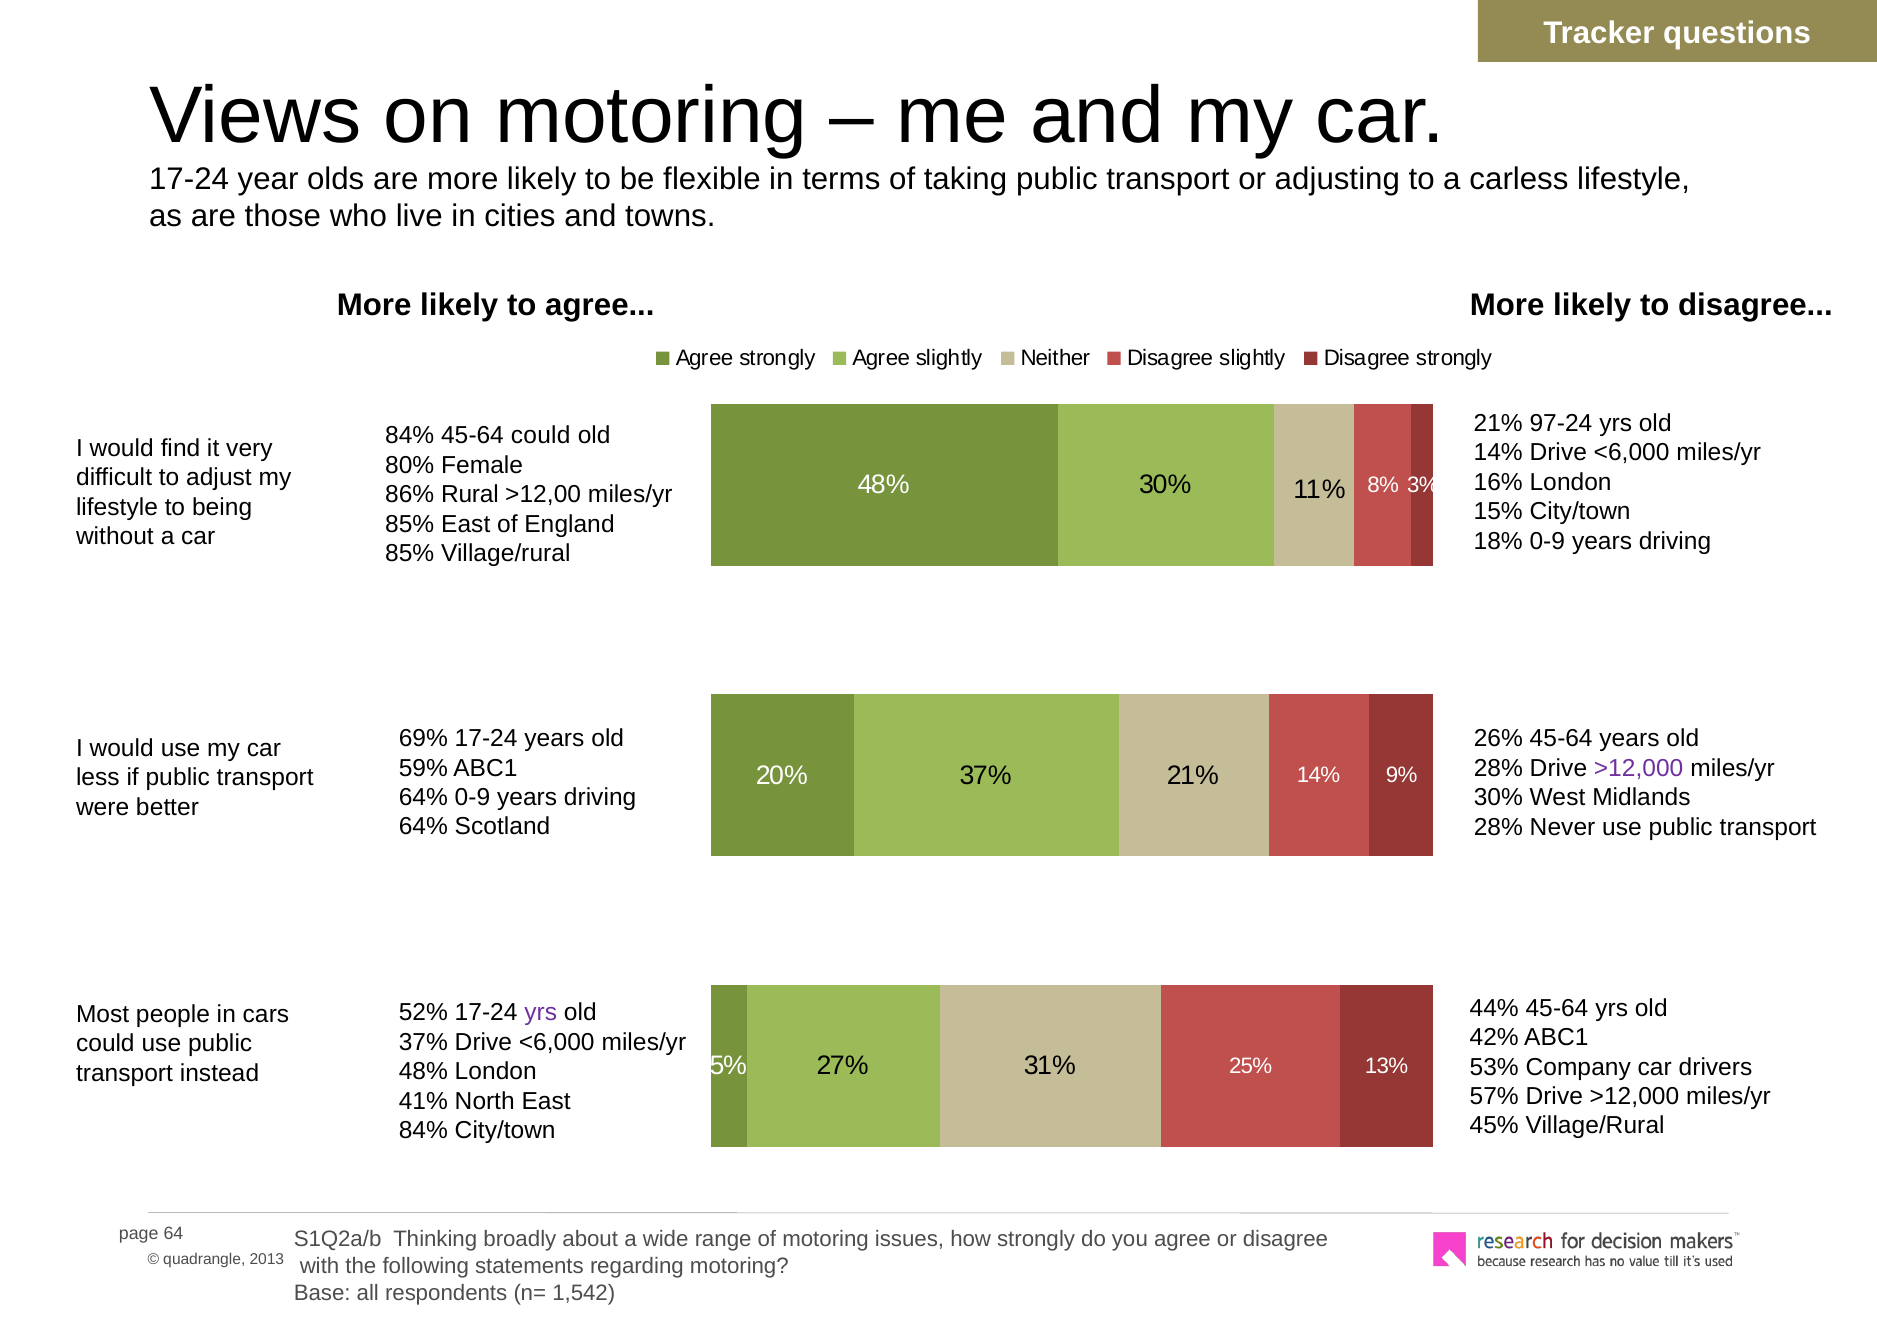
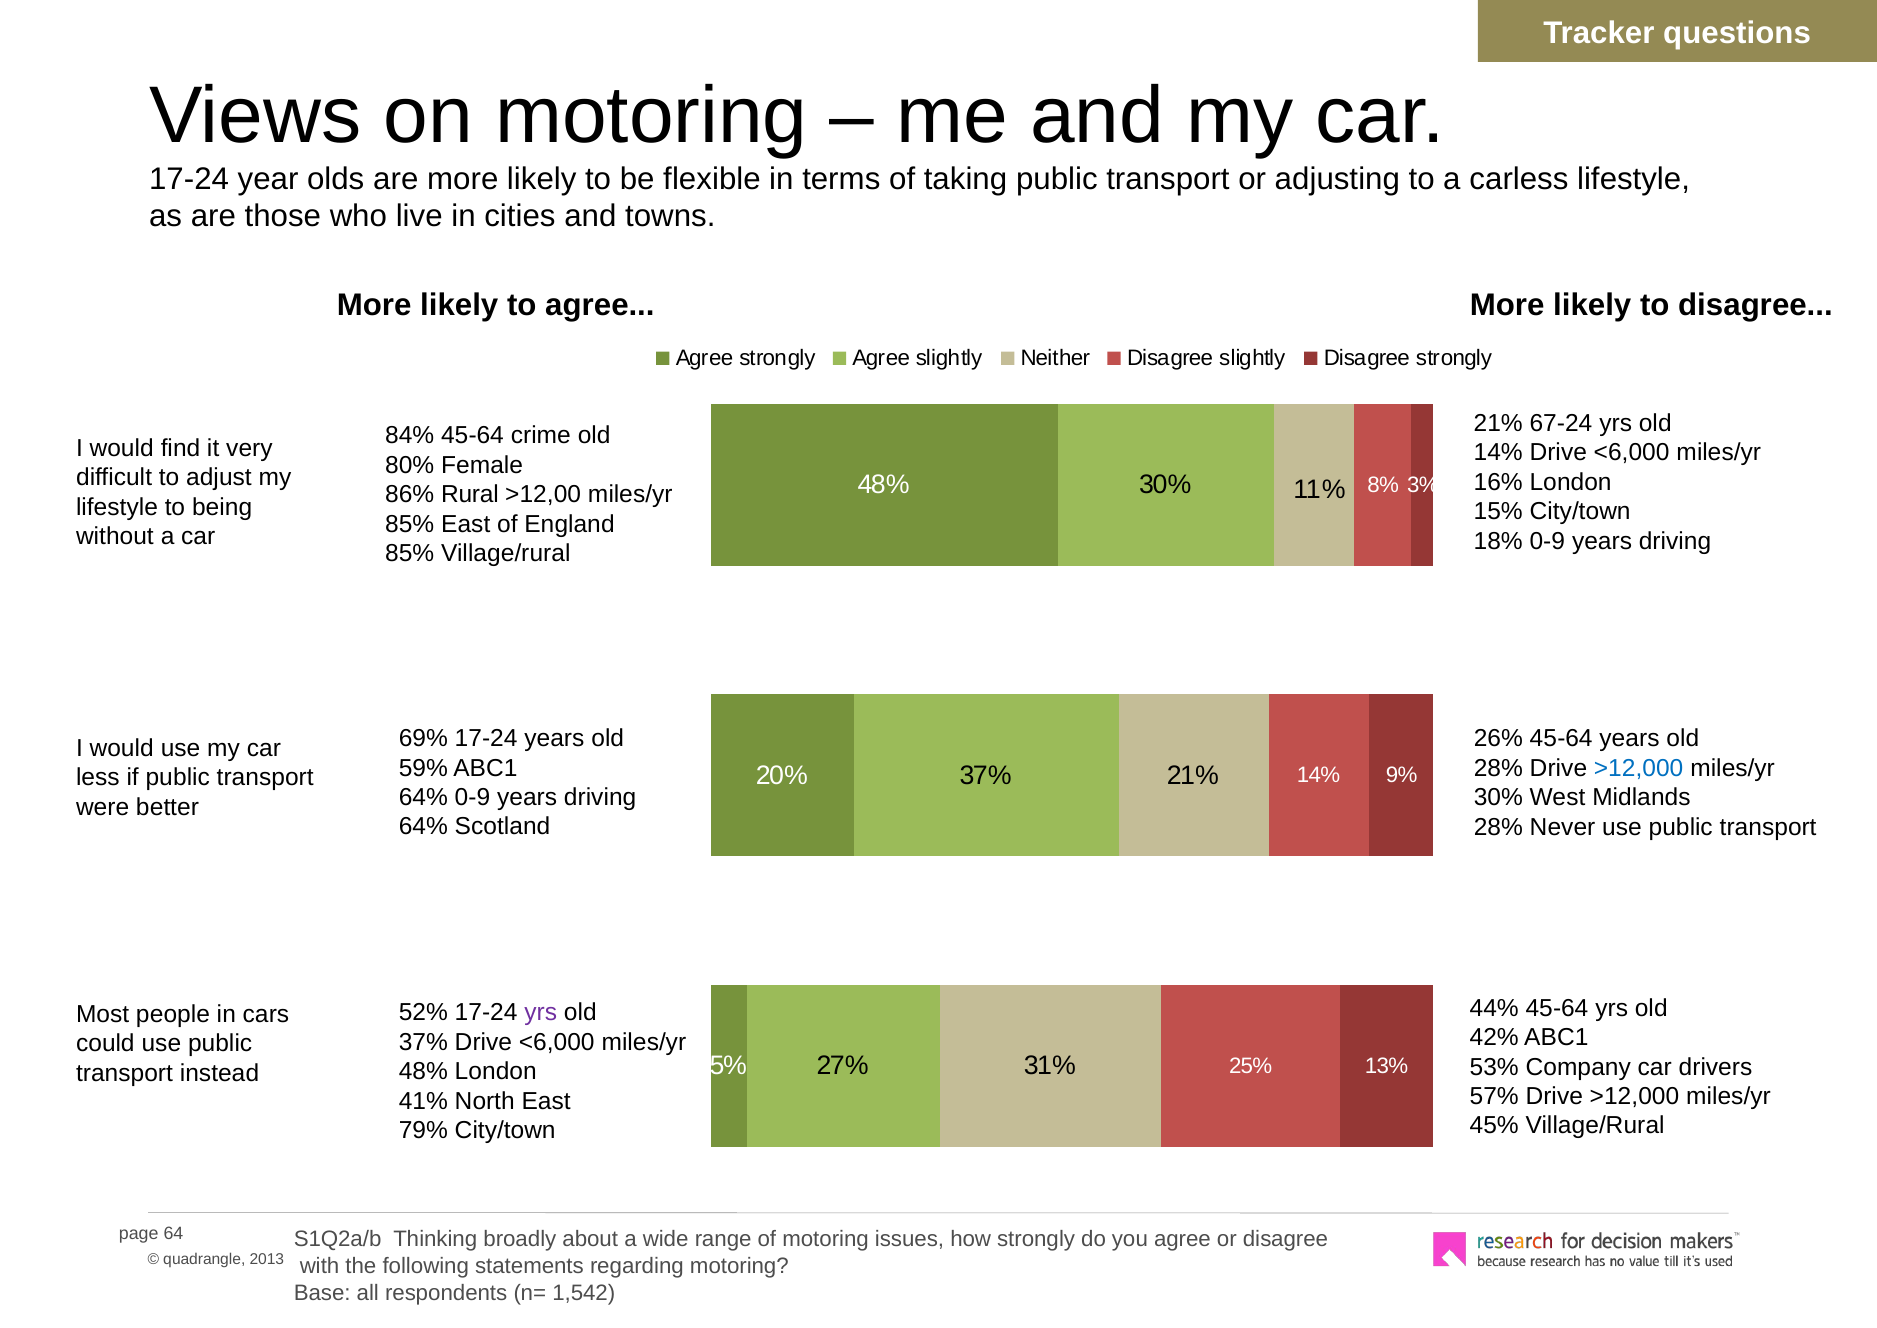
97-24: 97-24 -> 67-24 (1561, 423)
45-64 could: could -> crime (541, 436)
>12,000 colour: purple -> blue (1639, 768)
84%: 84% -> 79% (423, 1131)
